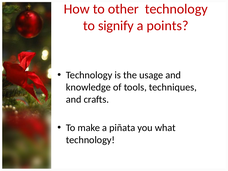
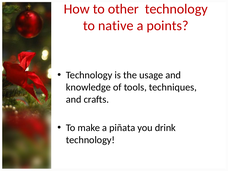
signify: signify -> native (116, 26)
what: what -> drink (165, 128)
